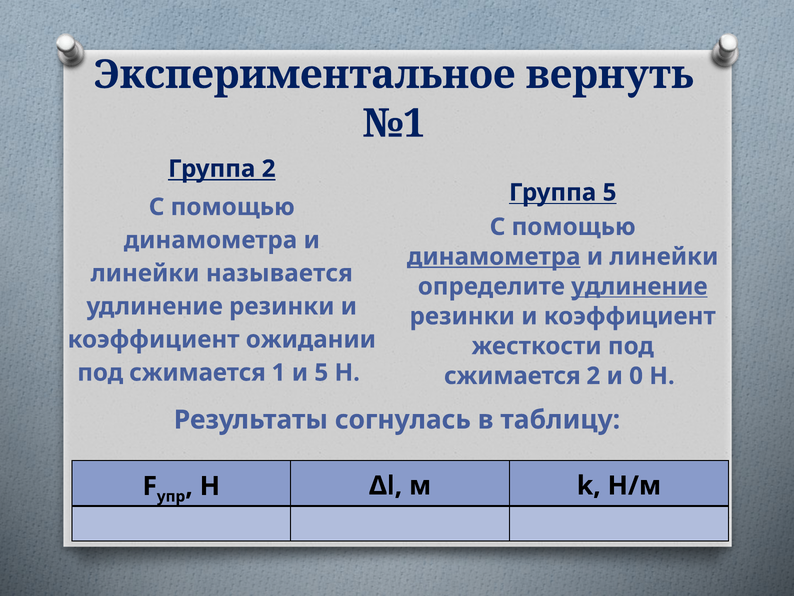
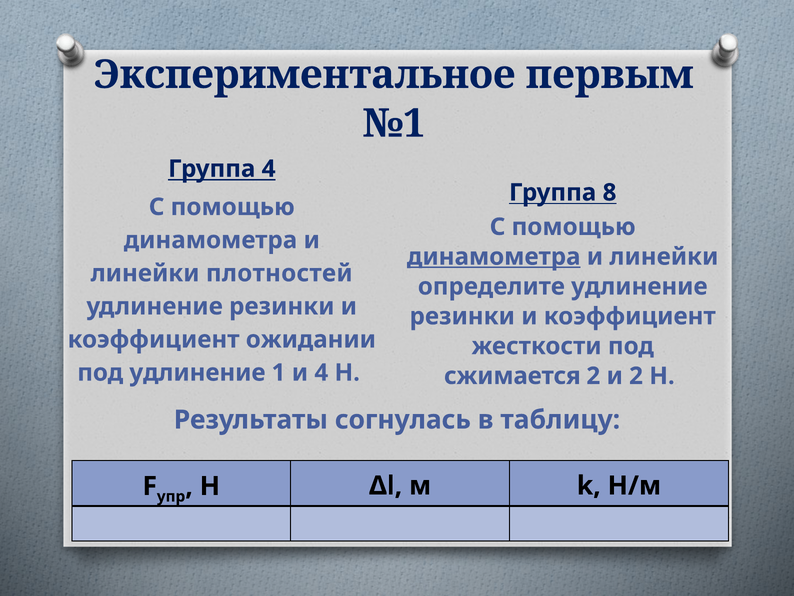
вернуть: вернуть -> первым (610, 75)
Группа 2: 2 -> 4 (269, 169)
Группа 5: 5 -> 8 (610, 192)
называется: называется -> плотностей (279, 273)
удлинение underline: present -> none (639, 286)
сжимается: сжимается -> удлинение (197, 372)
и 5: 5 -> 4 (321, 372)
и 0: 0 -> 2 (636, 376)
